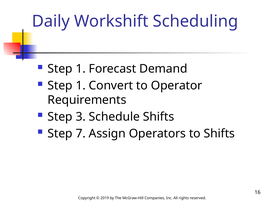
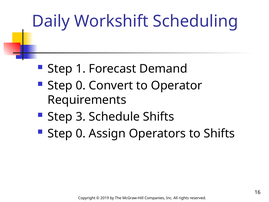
1: 1 -> 0 (81, 85)
7: 7 -> 0 (81, 133)
